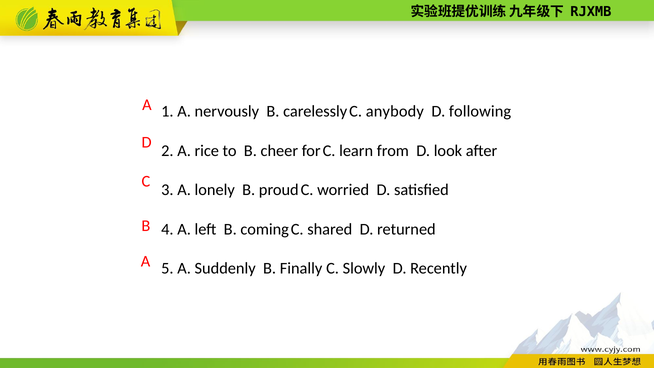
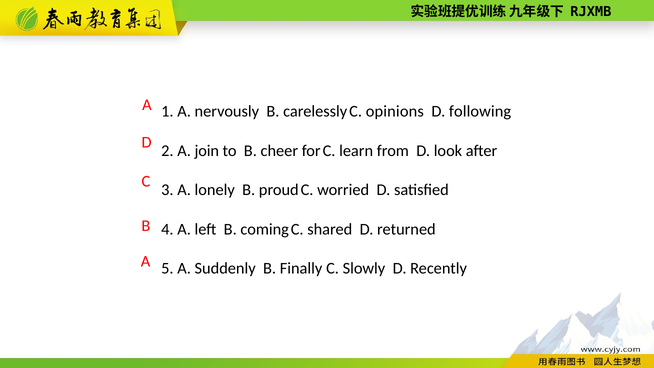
anybody: anybody -> opinions (395, 112)
rice: rice -> join (207, 151)
